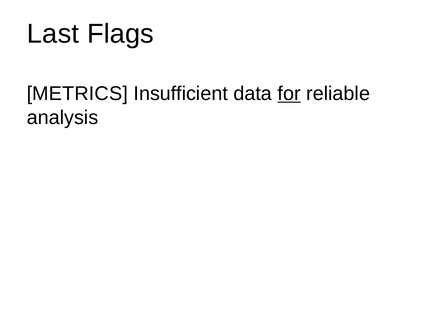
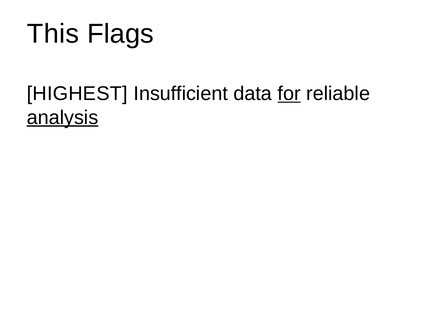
Last: Last -> This (53, 34)
METRICS: METRICS -> HIGHEST (77, 94)
analysis underline: none -> present (63, 117)
